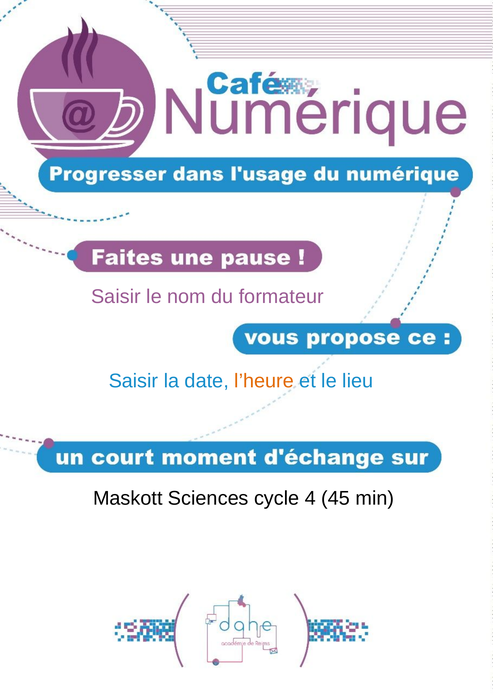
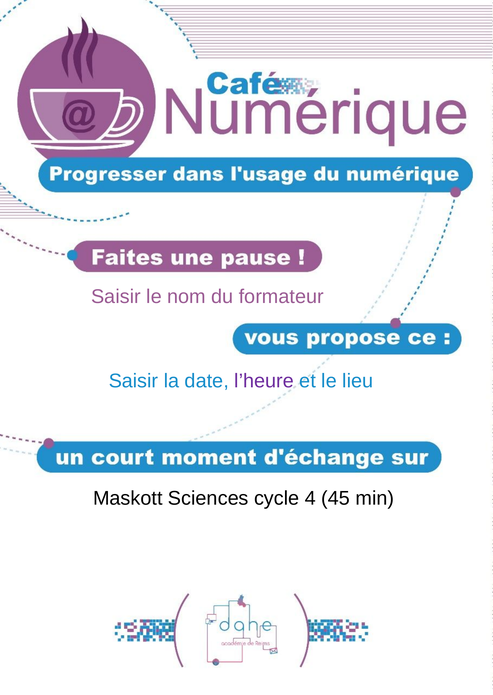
l’heure colour: orange -> purple (264, 381)
